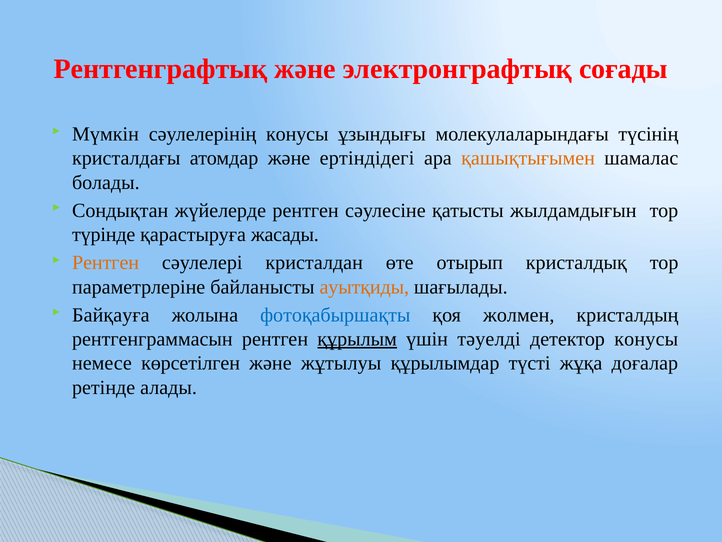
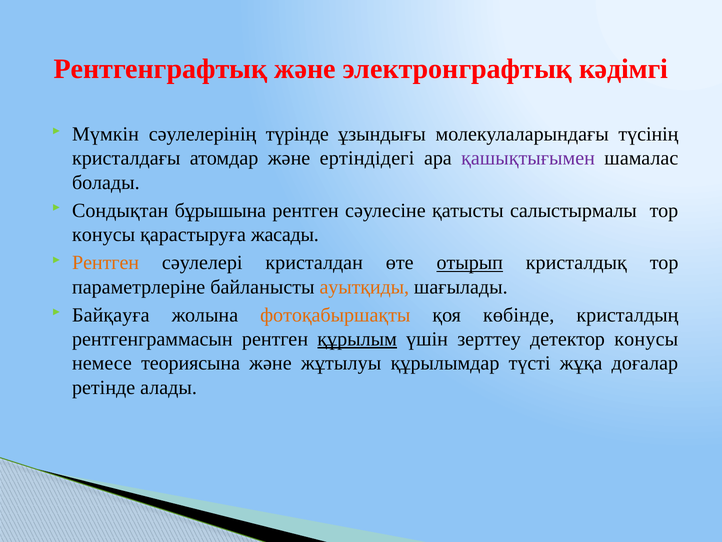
соғады: соғады -> кәдімгі (623, 69)
сәулелерінің конусы: конусы -> түрінде (297, 134)
қашықтығымен colour: orange -> purple (528, 158)
жүйелерде: жүйелерде -> бұрышына (220, 210)
жылдамдығын: жылдамдығын -> салыстырмалы (573, 210)
түрінде: түрінде -> конусы (104, 234)
отырып underline: none -> present (470, 263)
фотоқабыршақты colour: blue -> orange (335, 315)
жолмен: жолмен -> көбінде (519, 315)
тәуелді: тәуелді -> зерттеу (489, 339)
көрсетілген: көрсетілген -> теориясына (191, 363)
